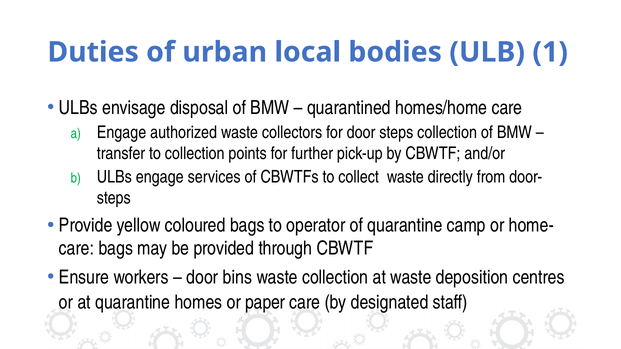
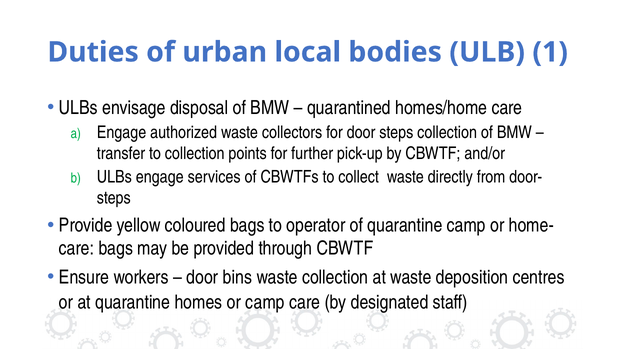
or paper: paper -> camp (265, 303)
